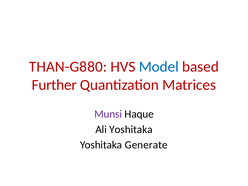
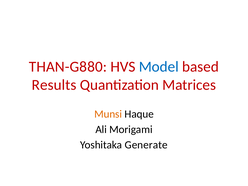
Further: Further -> Results (54, 85)
Munsi colour: purple -> orange (108, 114)
Ali Yoshitaka: Yoshitaka -> Morigami (131, 129)
